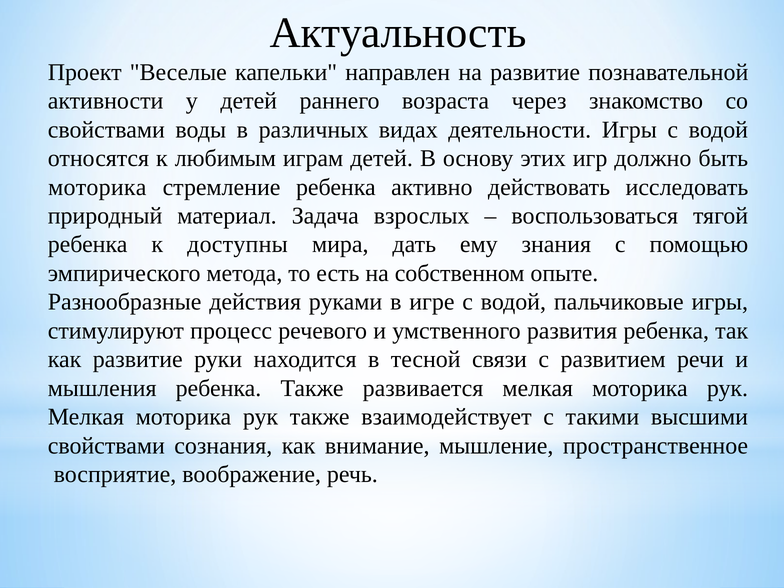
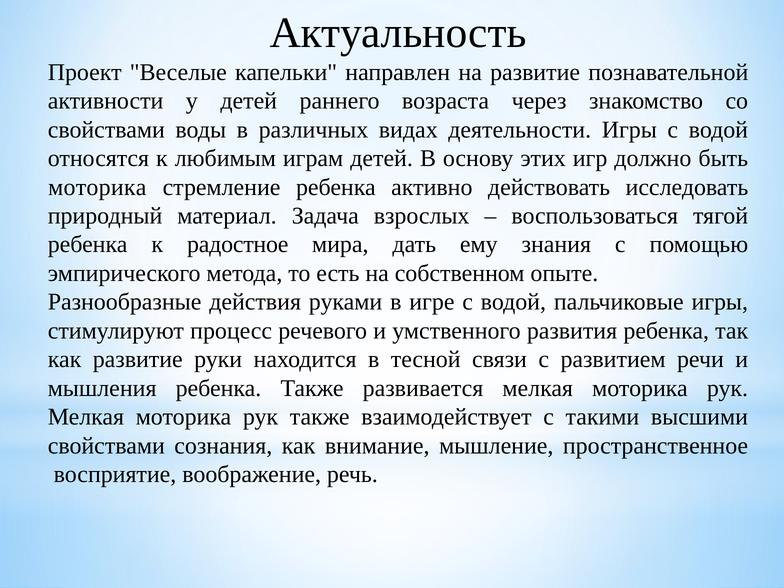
доступны: доступны -> радостное (238, 245)
